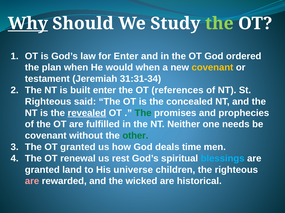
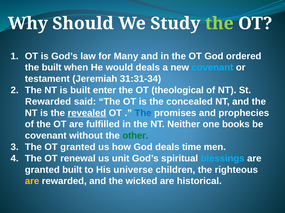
Why underline: present -> none (28, 24)
for Enter: Enter -> Many (126, 56)
the plan: plan -> built (52, 68)
would when: when -> deals (148, 68)
covenant colour: yellow -> light blue (212, 68)
references: references -> theological (178, 90)
Righteous: Righteous -> Rewarded (48, 102)
The colour: green -> blue (143, 113)
needs: needs -> books (236, 125)
rest: rest -> unit (121, 159)
granted land: land -> built (72, 170)
are colour: pink -> yellow (32, 182)
